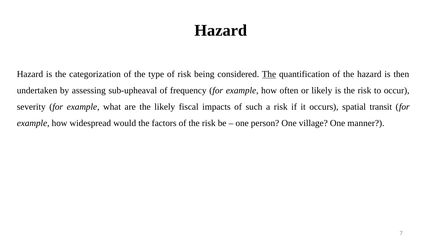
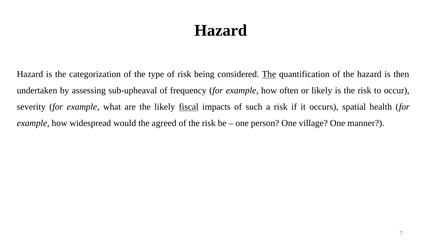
fiscal underline: none -> present (189, 107)
transit: transit -> health (381, 107)
factors: factors -> agreed (164, 123)
